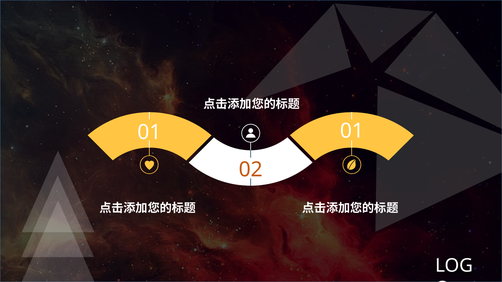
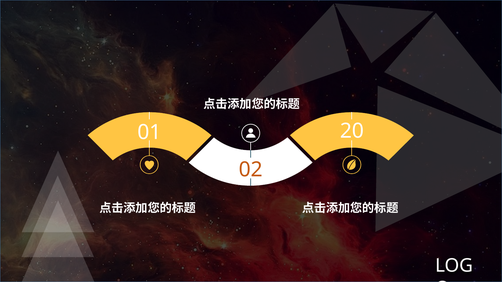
01 01: 01 -> 20 (352, 131)
